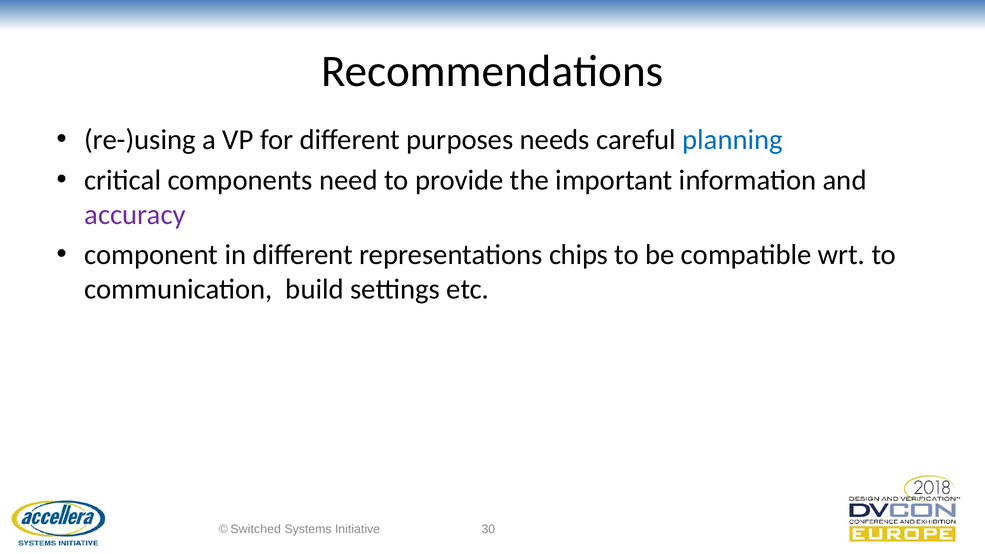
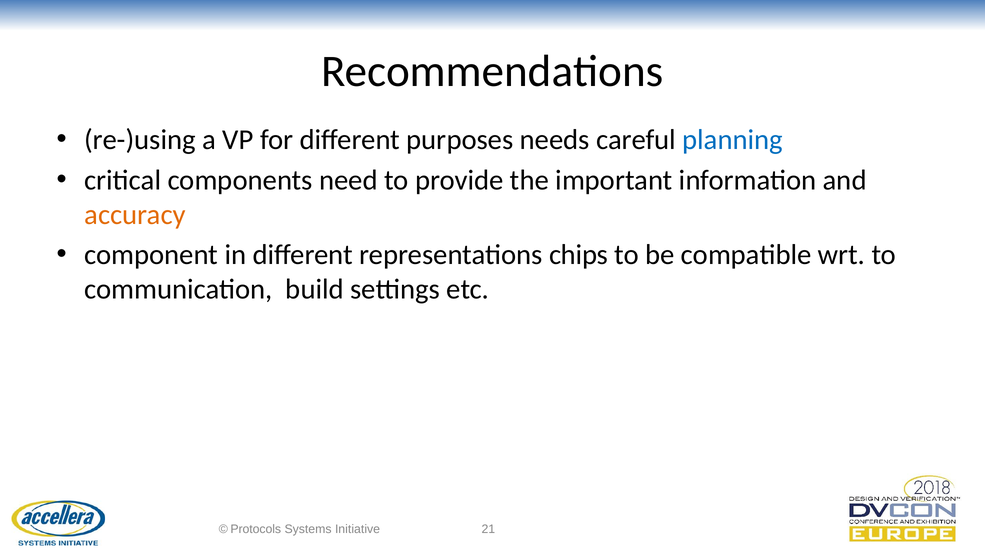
accuracy colour: purple -> orange (135, 215)
Switched: Switched -> Protocols (256, 529)
30: 30 -> 21 (488, 529)
